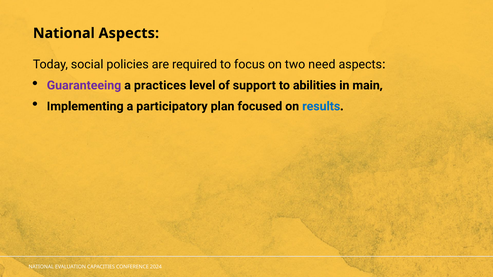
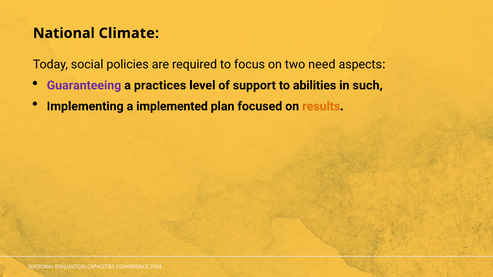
National Aspects: Aspects -> Climate (129, 33)
main: main -> such (366, 85)
participatory: participatory -> implemented (172, 106)
results colour: blue -> orange (321, 106)
